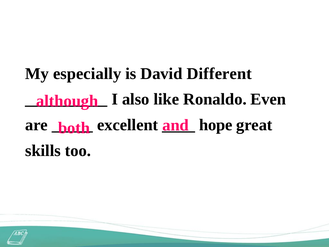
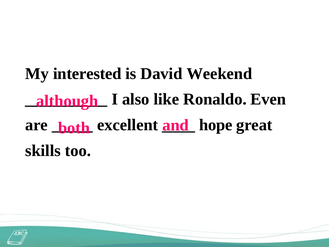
especially: especially -> interested (87, 73)
Different: Different -> Weekend (219, 73)
